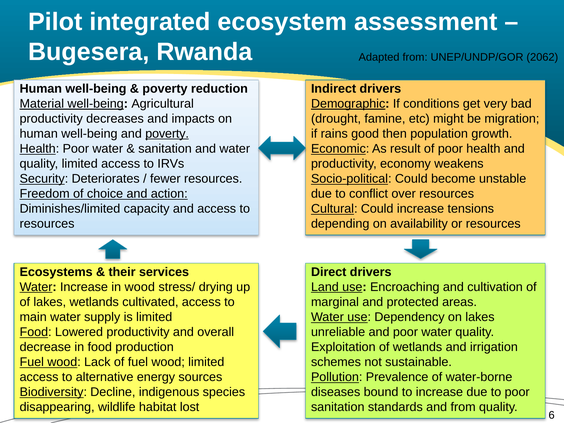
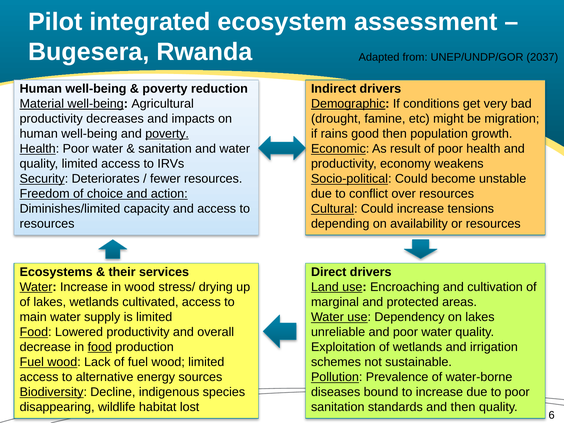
2062: 2062 -> 2037 (542, 57)
food underline: none -> present (100, 347)
and from: from -> then (463, 407)
